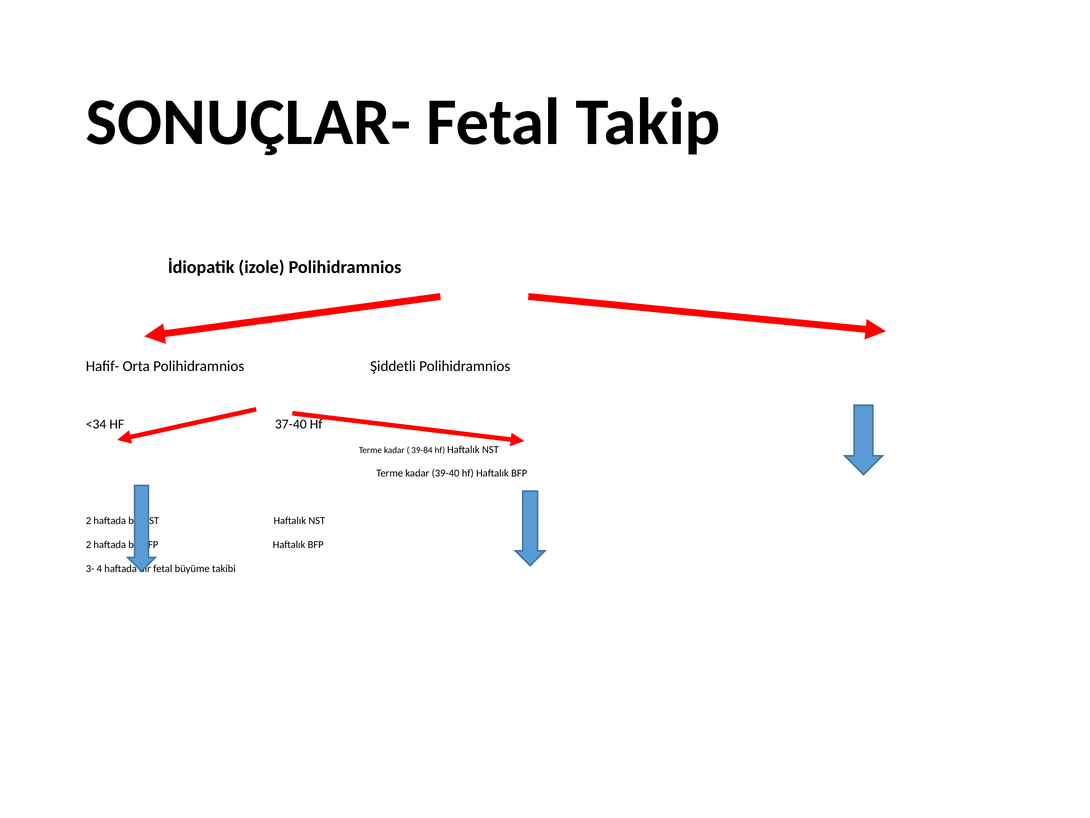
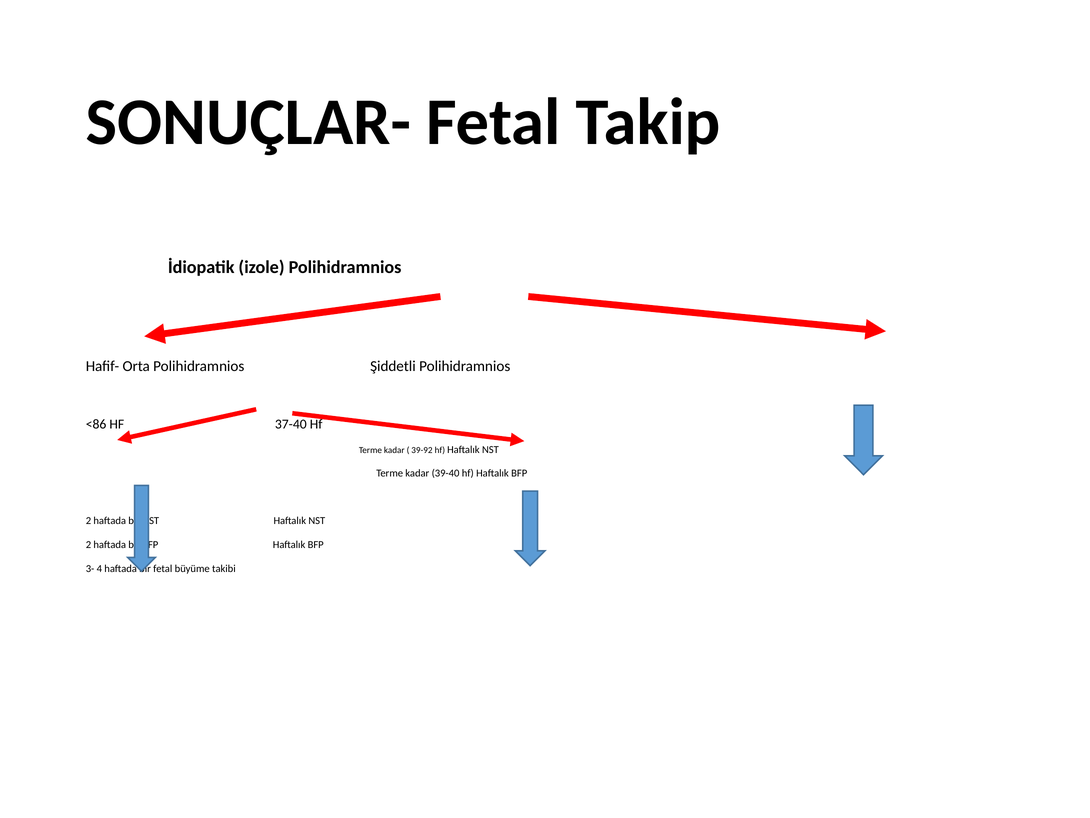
<34: <34 -> <86 (96, 424)
39-84: 39-84 -> 39-92 (422, 450)
